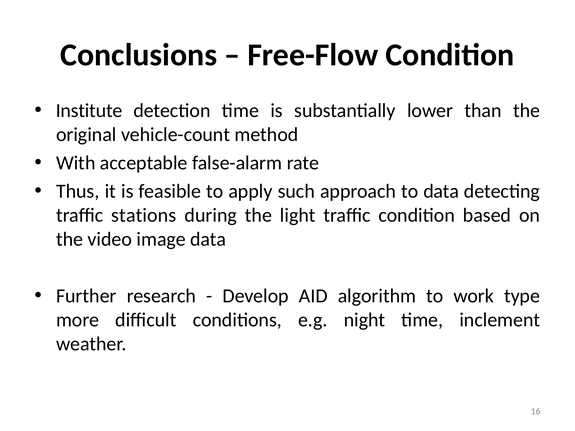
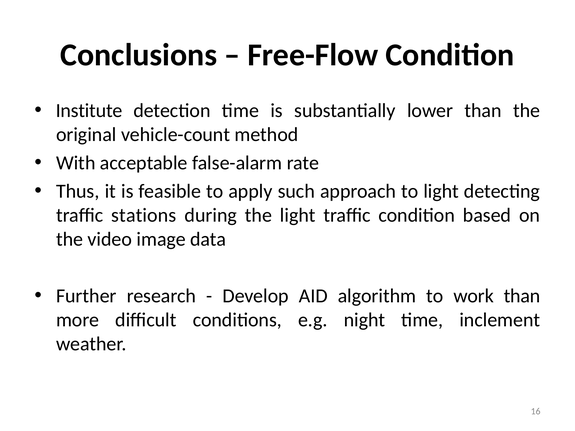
to data: data -> light (441, 191)
work type: type -> than (522, 296)
